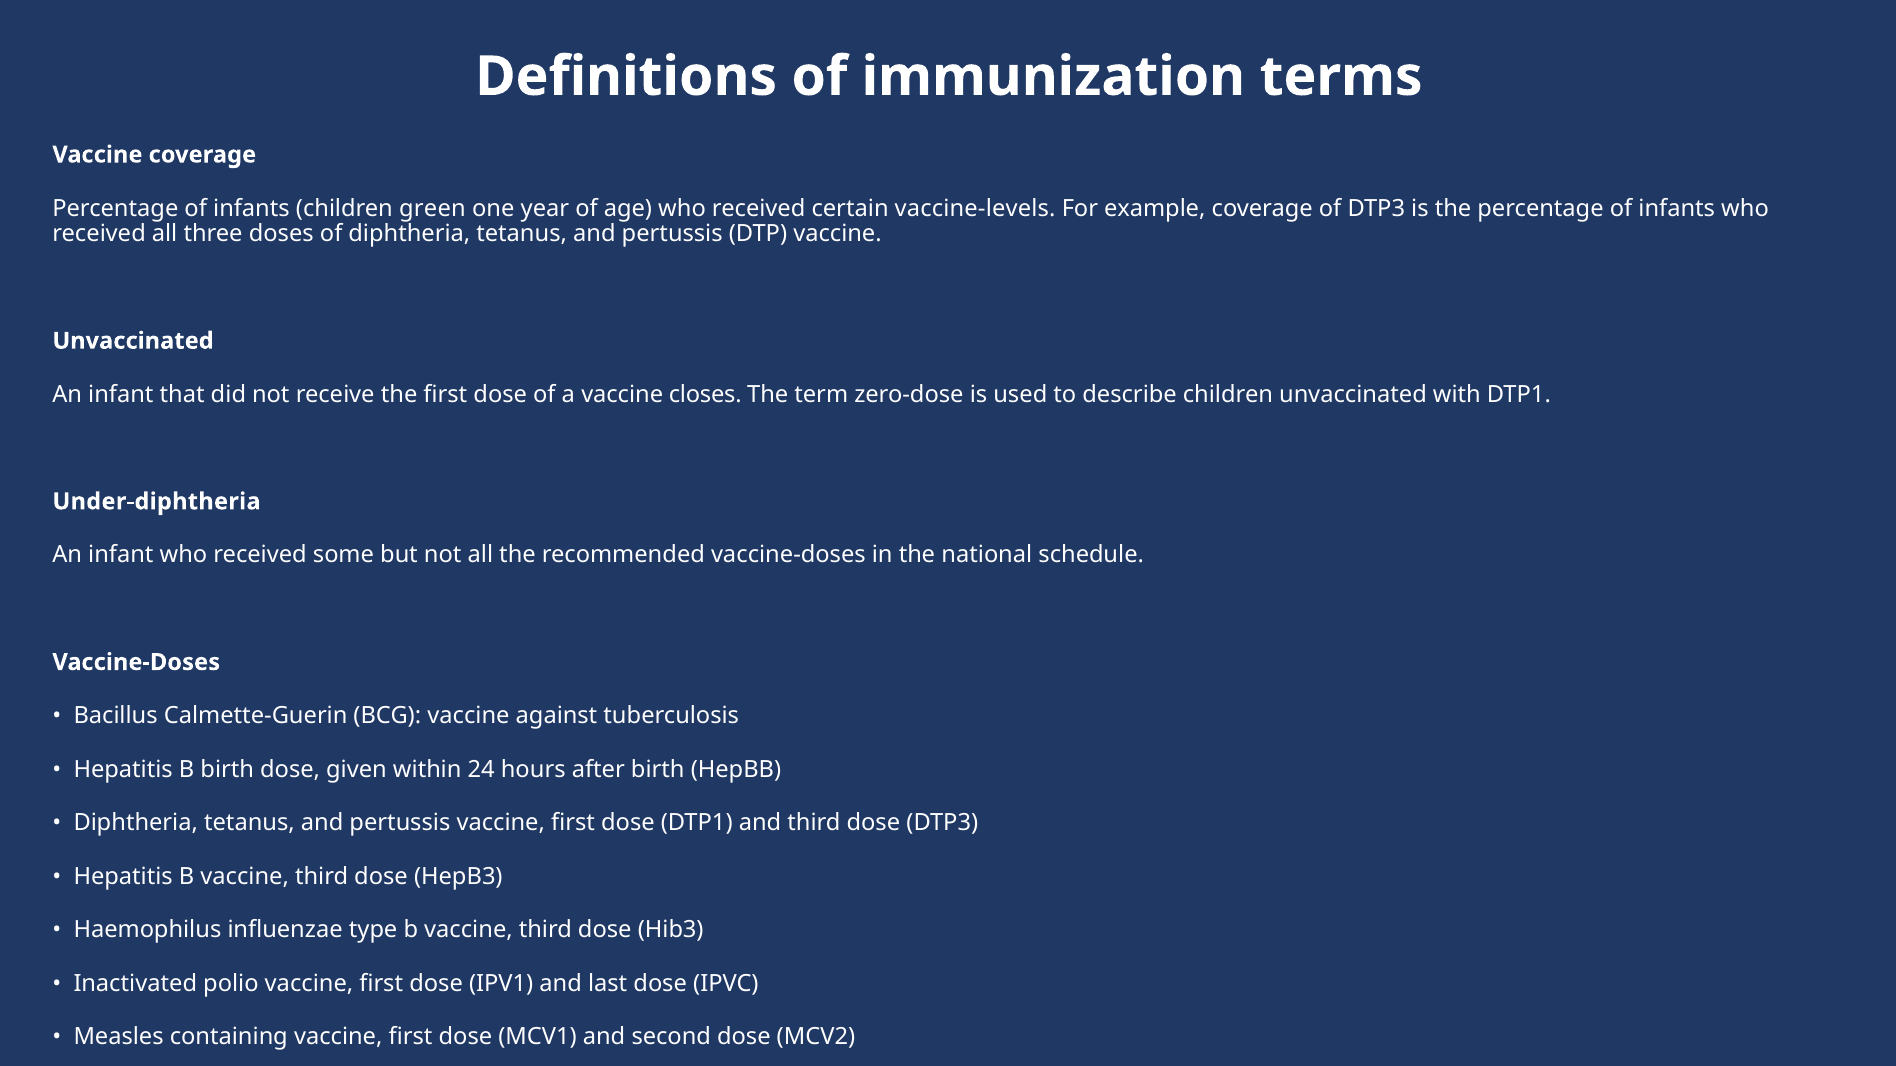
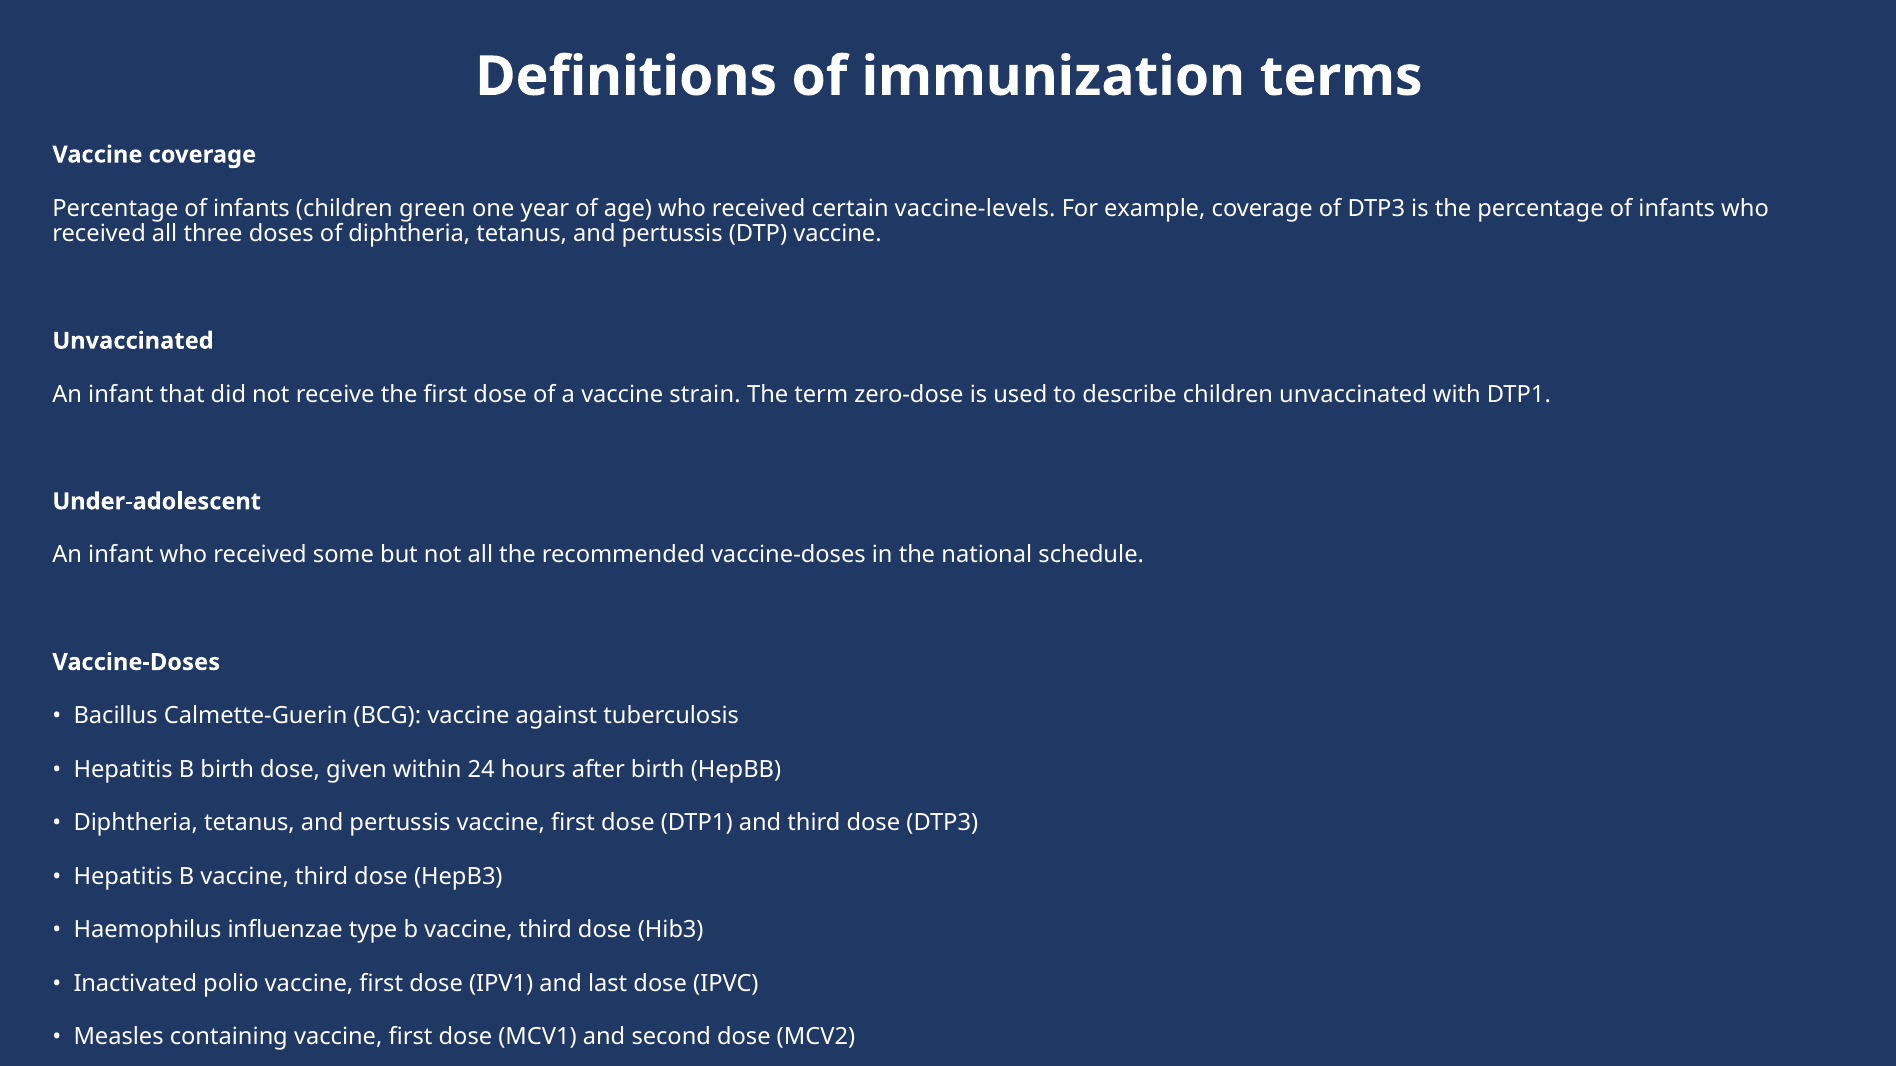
closes: closes -> strain (705, 395)
Under-diphtheria: Under-diphtheria -> Under-adolescent (157, 502)
